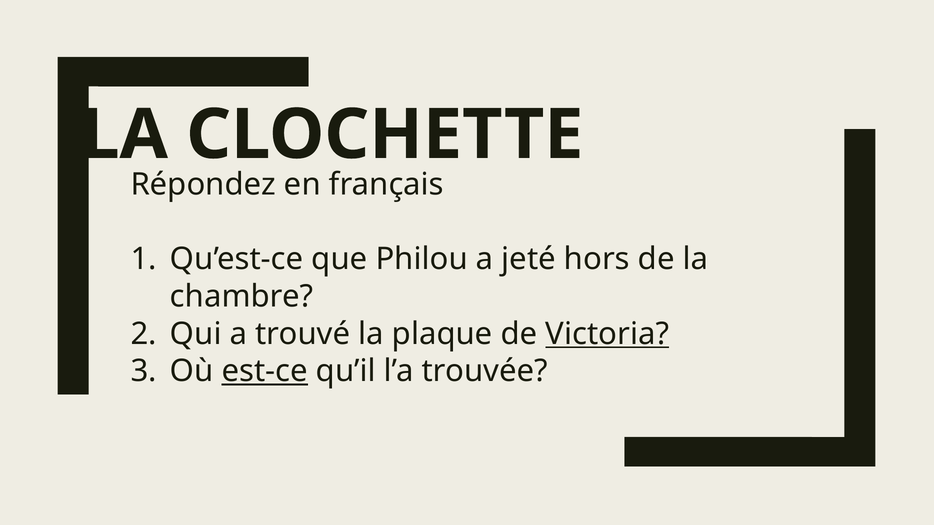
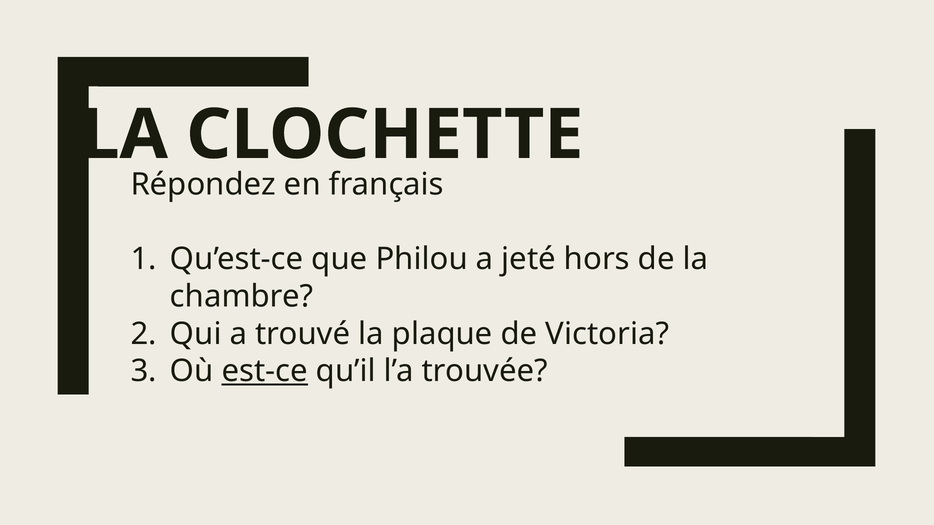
Victoria underline: present -> none (607, 334)
